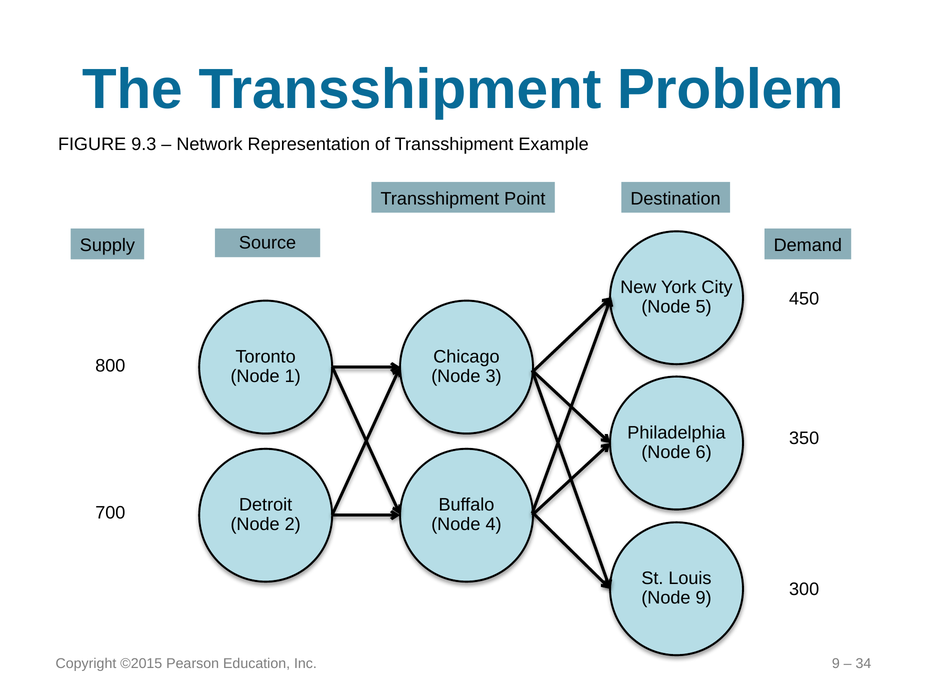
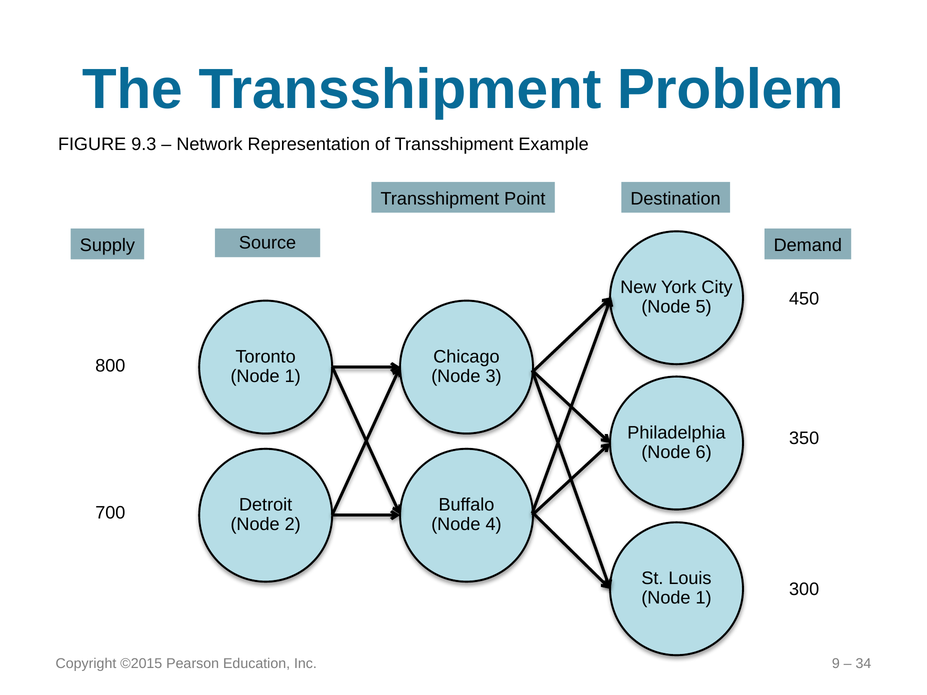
9: 9 -> 1 (704, 598)
